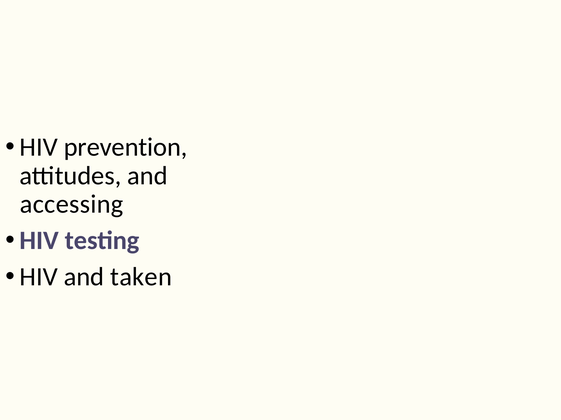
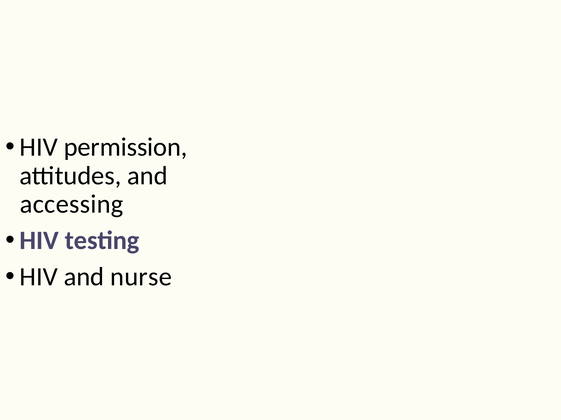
prevention: prevention -> permission (126, 147)
taken: taken -> nurse (141, 277)
